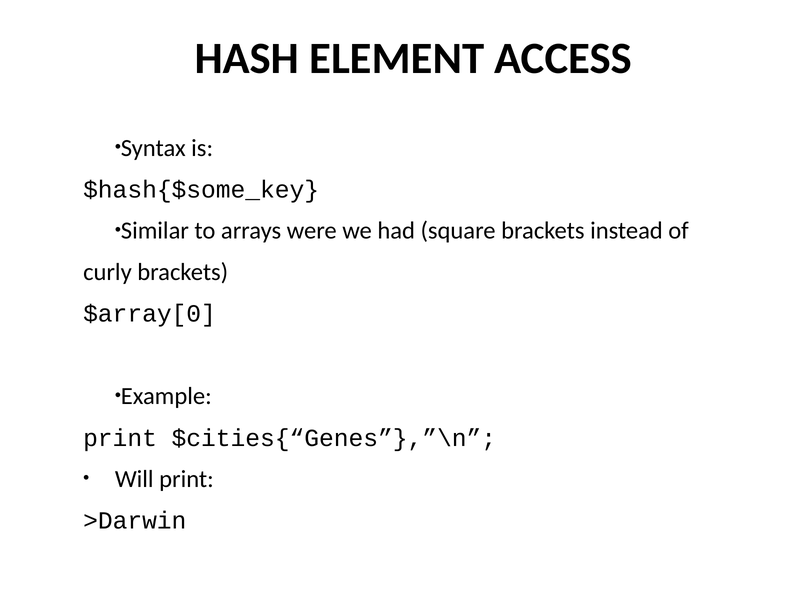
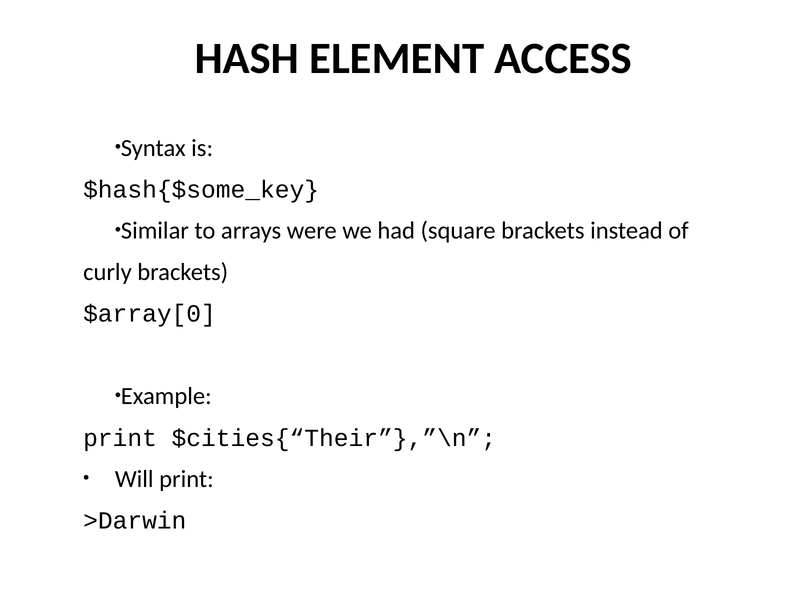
$cities{“Genes”},”\n: $cities{“Genes”},”\n -> $cities{“Their”},”\n (334, 438)
